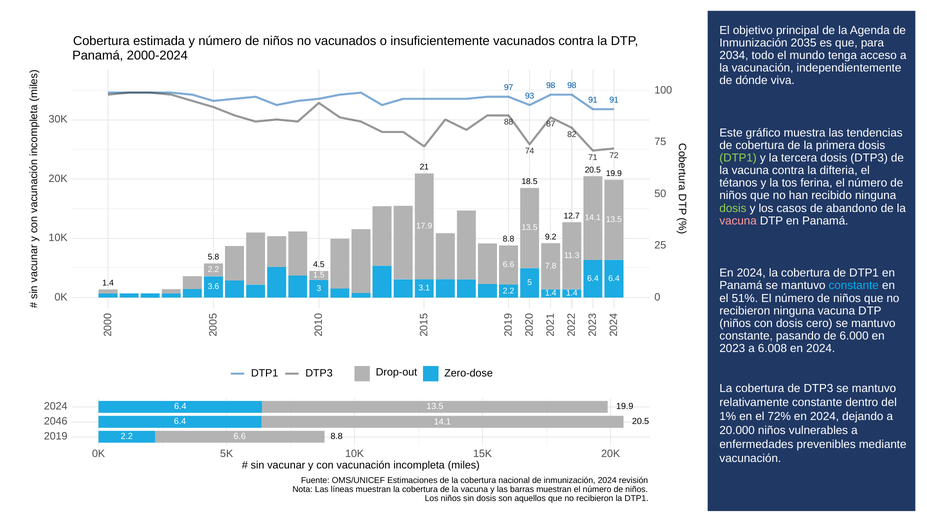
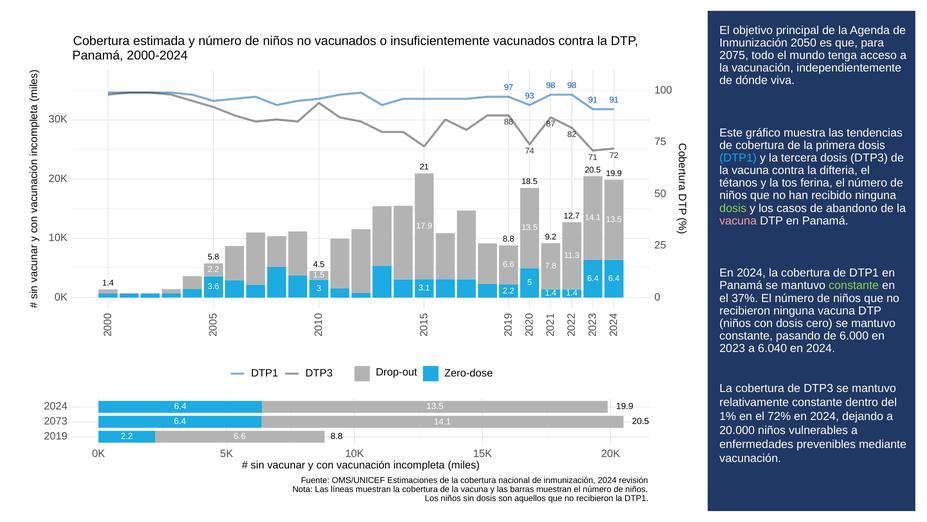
2035: 2035 -> 2050 (804, 43)
2034: 2034 -> 2075 (734, 55)
DTP1 colour: light green -> light blue (738, 158)
constante colour: light blue -> light green (854, 285)
51%: 51% -> 37% (745, 298)
6.008: 6.008 -> 6.040 (772, 348)
2046: 2046 -> 2073 (56, 421)
